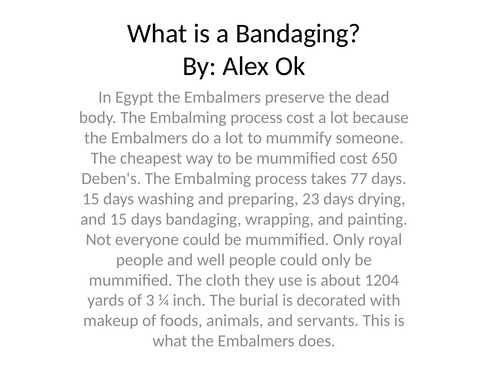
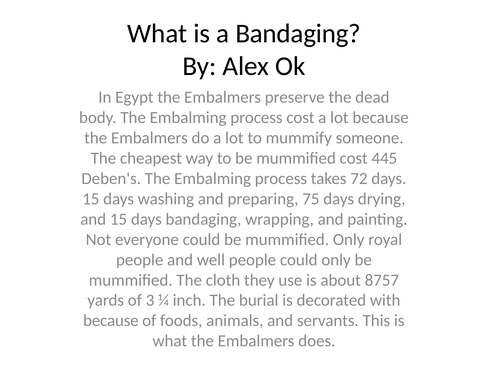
650: 650 -> 445 (384, 158)
77: 77 -> 72 (359, 178)
23: 23 -> 75 (311, 199)
1204: 1204 -> 8757 (382, 280)
makeup: makeup -> because (111, 321)
